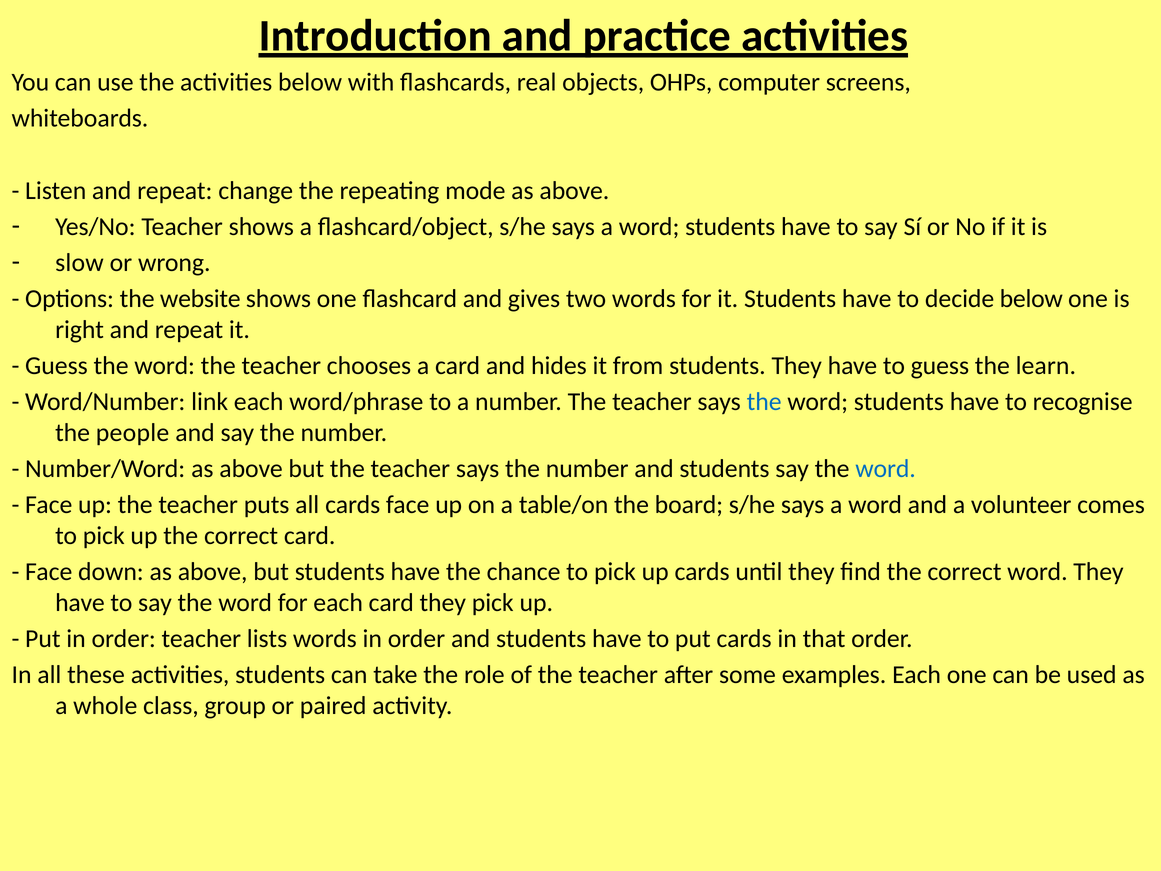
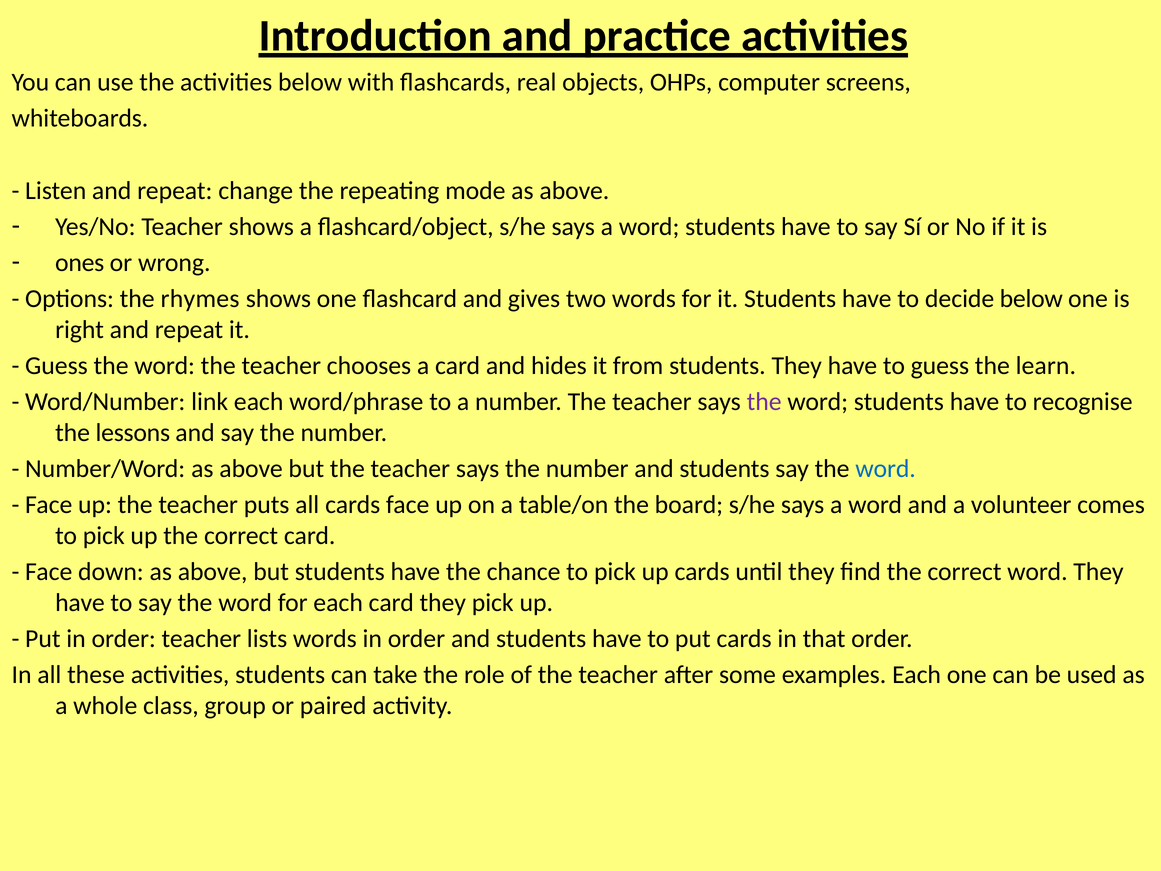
slow: slow -> ones (80, 263)
website: website -> rhymes (200, 299)
the colour: blue -> purple (764, 402)
people: people -> lessons (133, 433)
